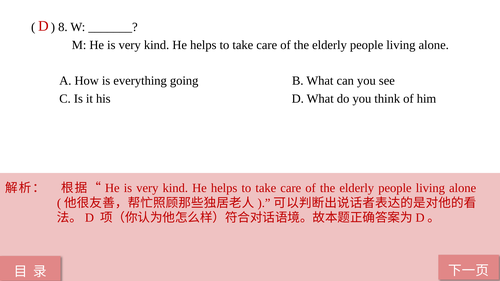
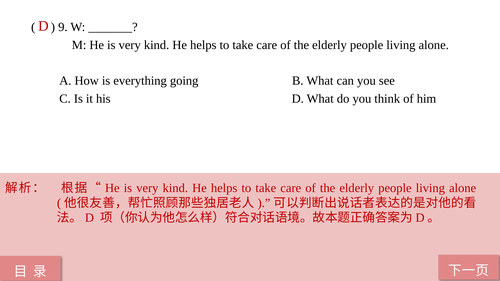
8: 8 -> 9 (63, 27)
